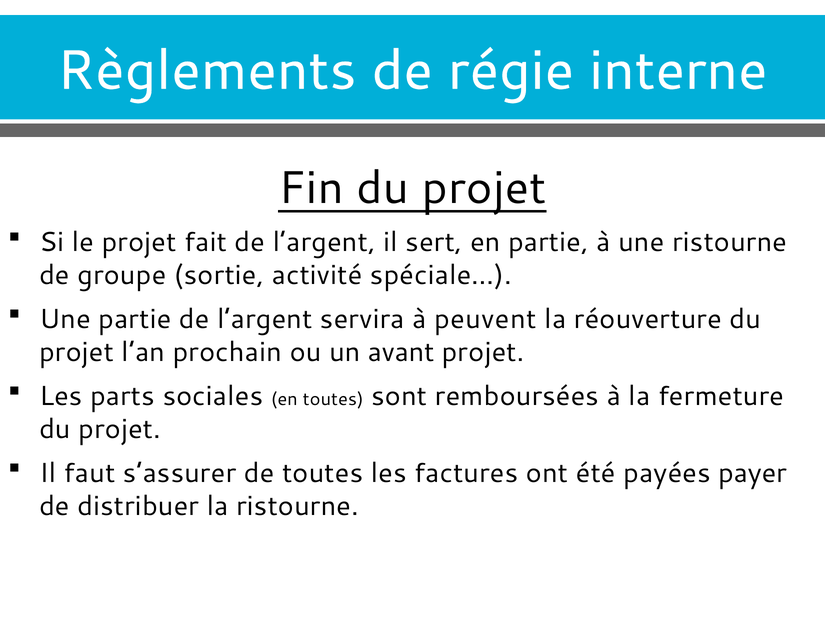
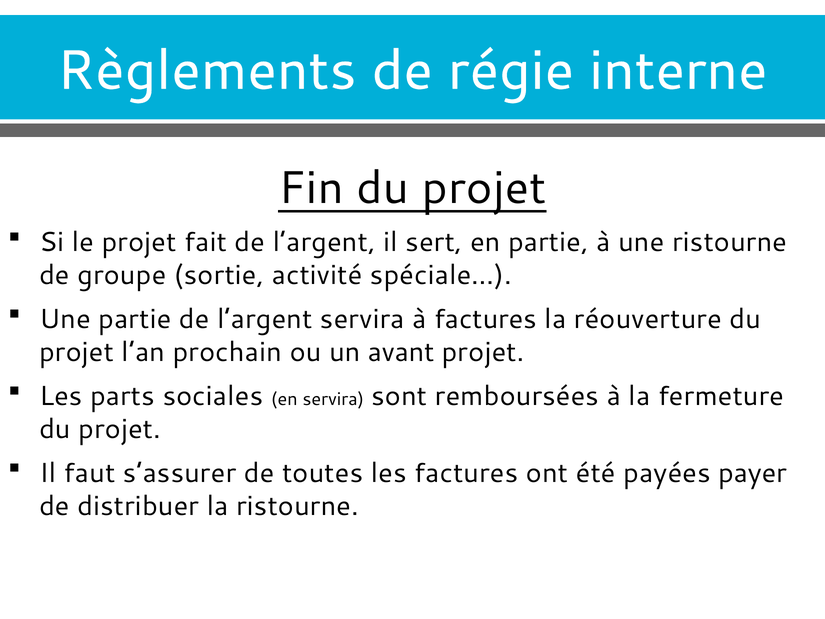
à peuvent: peuvent -> factures (486, 319)
en toutes: toutes -> servira (333, 399)
